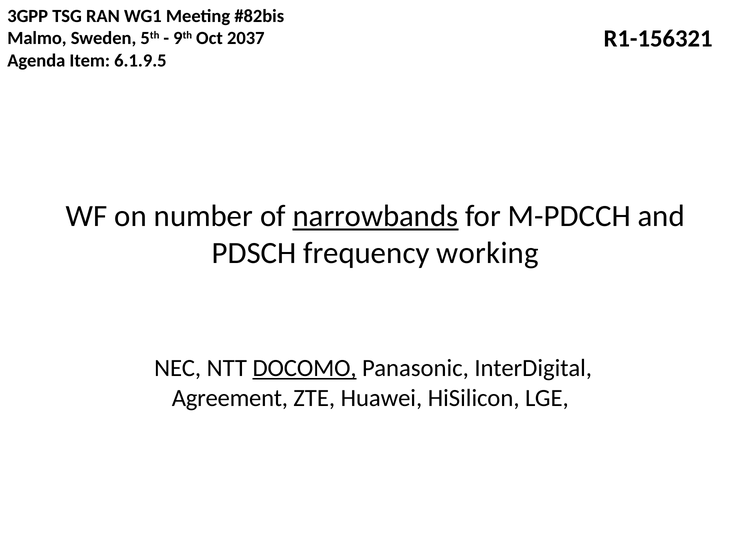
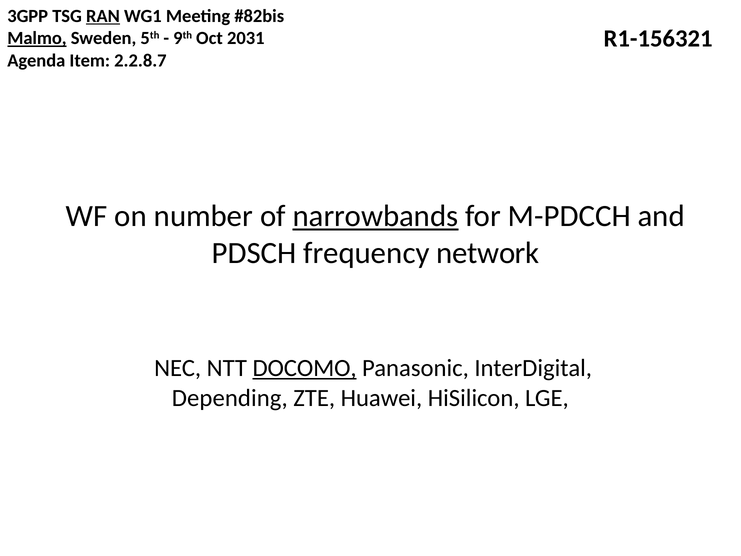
RAN underline: none -> present (103, 16)
Malmo underline: none -> present (37, 38)
2037: 2037 -> 2031 (246, 38)
6.1.9.5: 6.1.9.5 -> 2.2.8.7 (140, 60)
working: working -> network (488, 253)
Agreement: Agreement -> Depending (230, 398)
